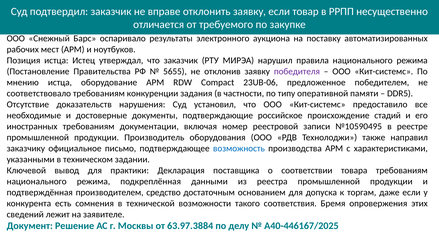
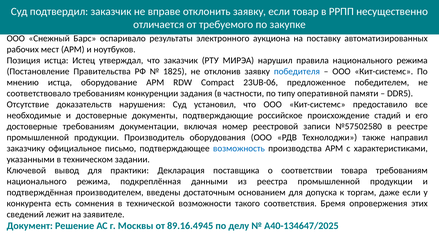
5655: 5655 -> 1825 (175, 72)
победителя colour: purple -> blue (297, 72)
иностранных: иностранных -> достоверные (32, 126)
№10590495: №10590495 -> №57502580 (359, 126)
средство: средство -> введены (164, 192)
63.97.3884: 63.97.3884 -> 89.16.4945 (190, 226)
А40-446167/2025: А40-446167/2025 -> А40-134647/2025 (301, 226)
